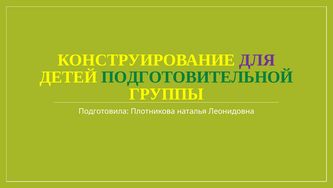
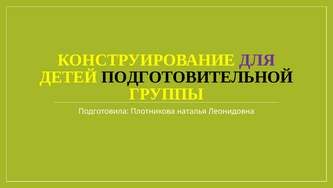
ПОДГОТОВИТЕЛЬНОЙ colour: green -> black (197, 77)
